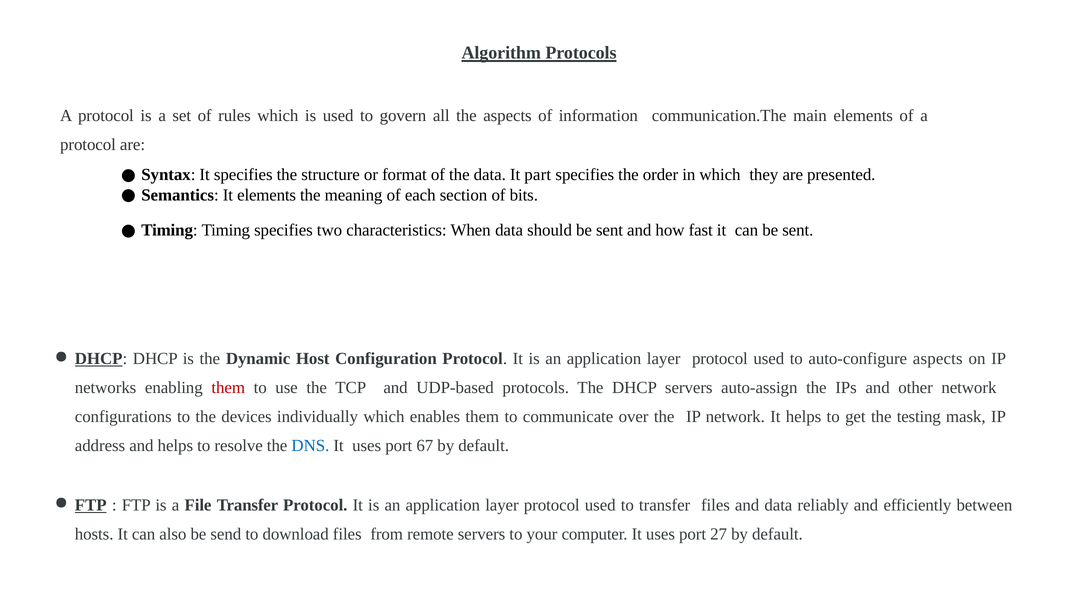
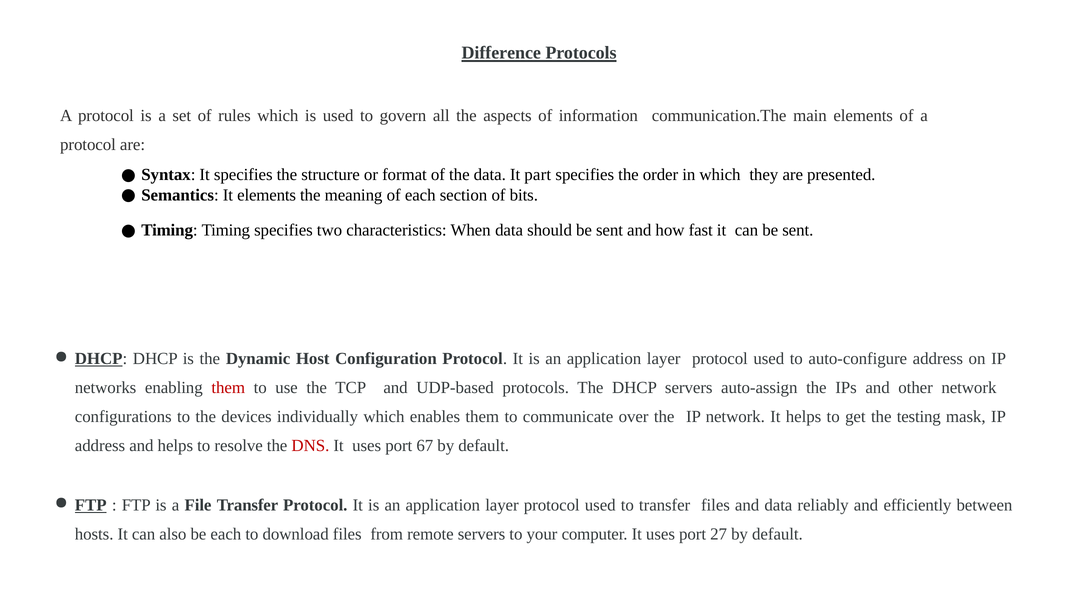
Algorithm: Algorithm -> Difference (501, 53)
auto-configure aspects: aspects -> address (938, 359)
DNS colour: blue -> red (310, 446)
be send: send -> each (226, 534)
